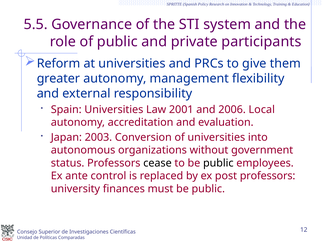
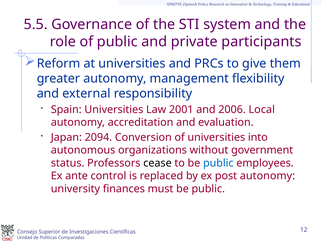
2003: 2003 -> 2094 (98, 138)
public colour: black -> blue (218, 163)
post professors: professors -> autonomy (267, 176)
